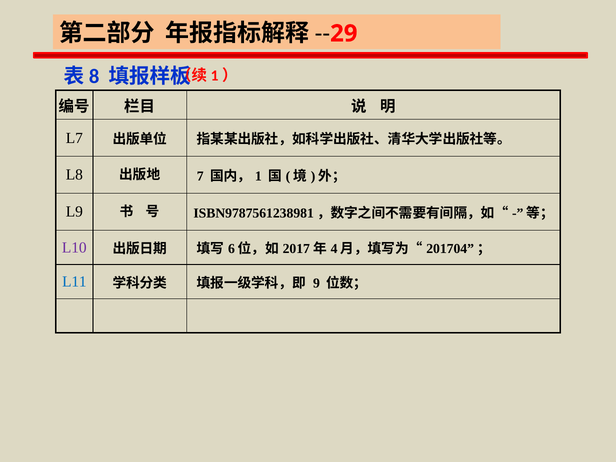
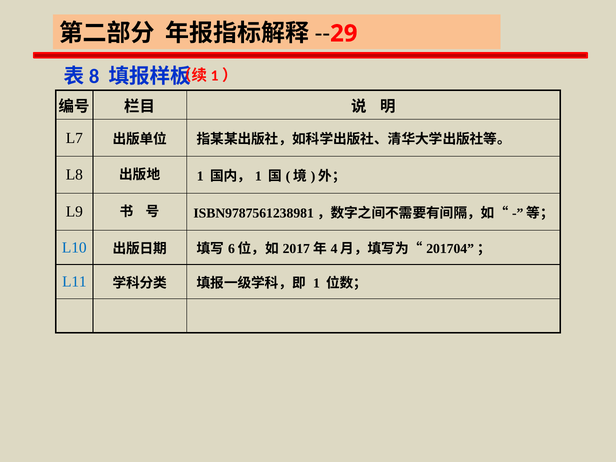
7: 7 -> 1 (200, 176)
L10 colour: purple -> blue (74, 248)
9: 9 -> 1 (316, 283)
